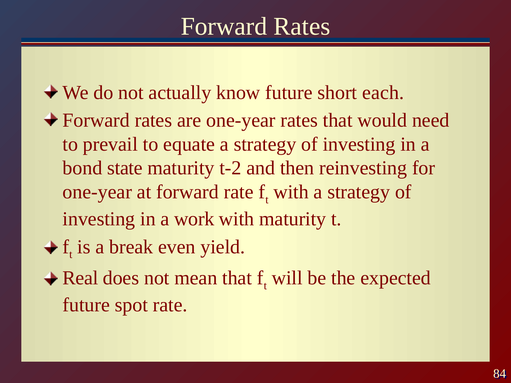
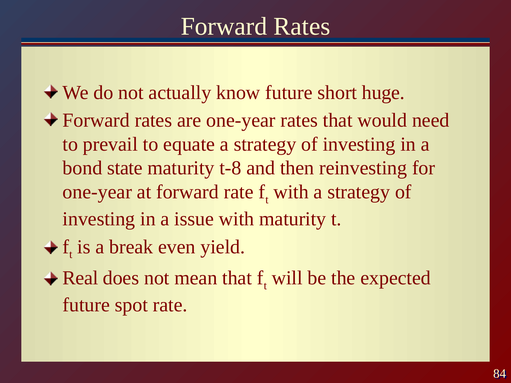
each: each -> huge (383, 93)
t-2: t-2 -> t-8 (230, 168)
work: work -> issue (194, 219)
